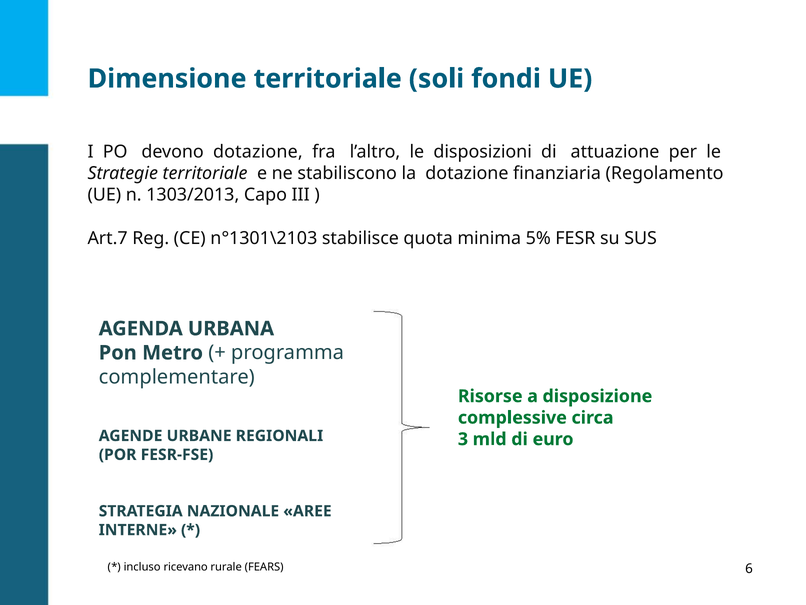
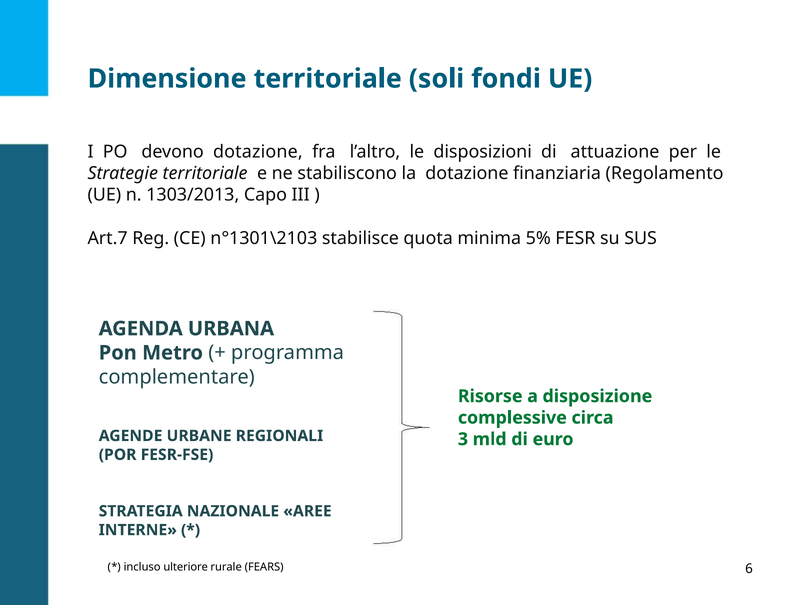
ricevano: ricevano -> ulteriore (186, 567)
